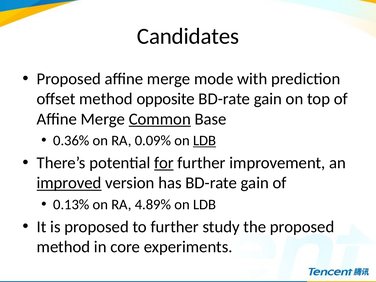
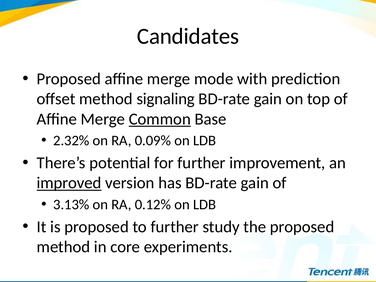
opposite: opposite -> signaling (166, 99)
0.36%: 0.36% -> 2.32% (71, 141)
LDB underline: present -> none (205, 141)
for underline: present -> none (164, 163)
0.13%: 0.13% -> 3.13% (71, 205)
4.89%: 4.89% -> 0.12% (153, 205)
